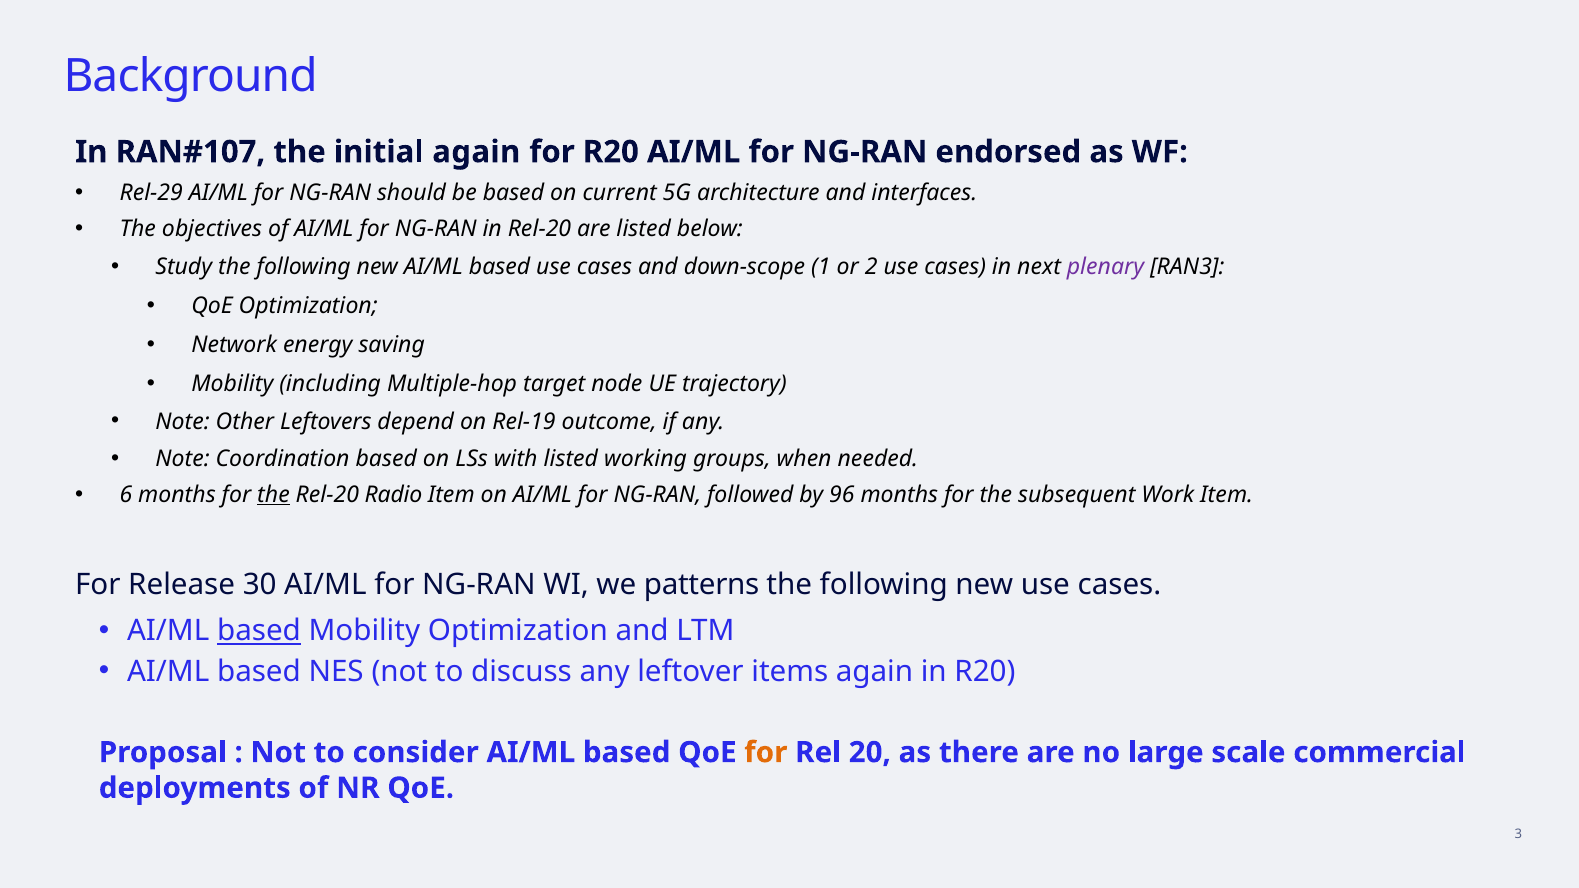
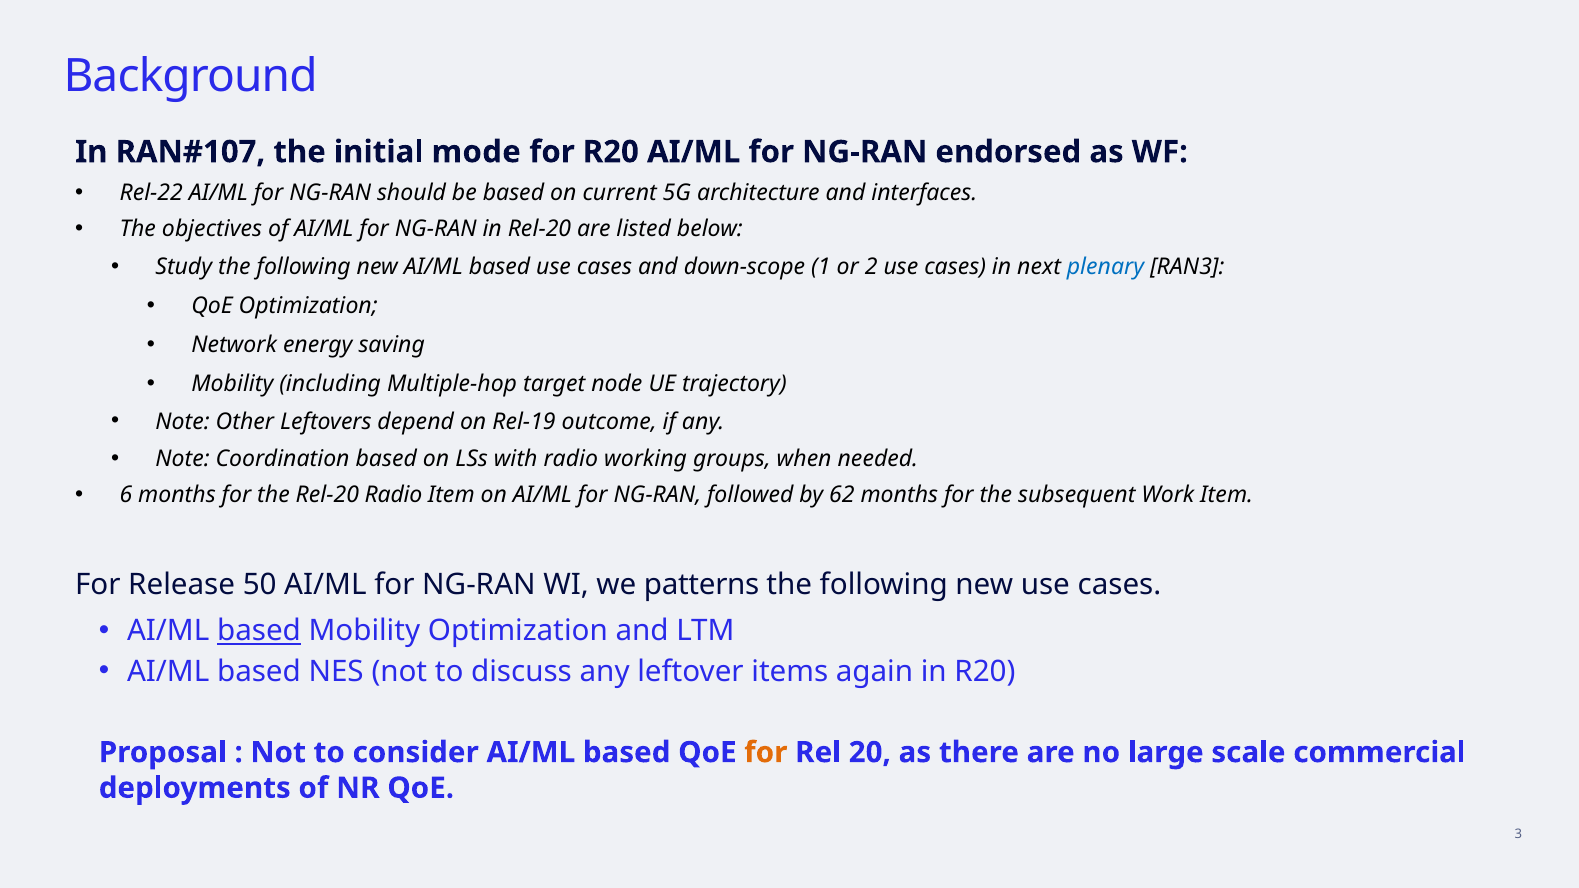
initial again: again -> mode (476, 152)
Rel-29: Rel-29 -> Rel-22 (151, 193)
plenary colour: purple -> blue (1105, 267)
with listed: listed -> radio (571, 459)
the underline: present -> none (273, 495)
96: 96 -> 62 (842, 495)
30: 30 -> 50 (260, 585)
